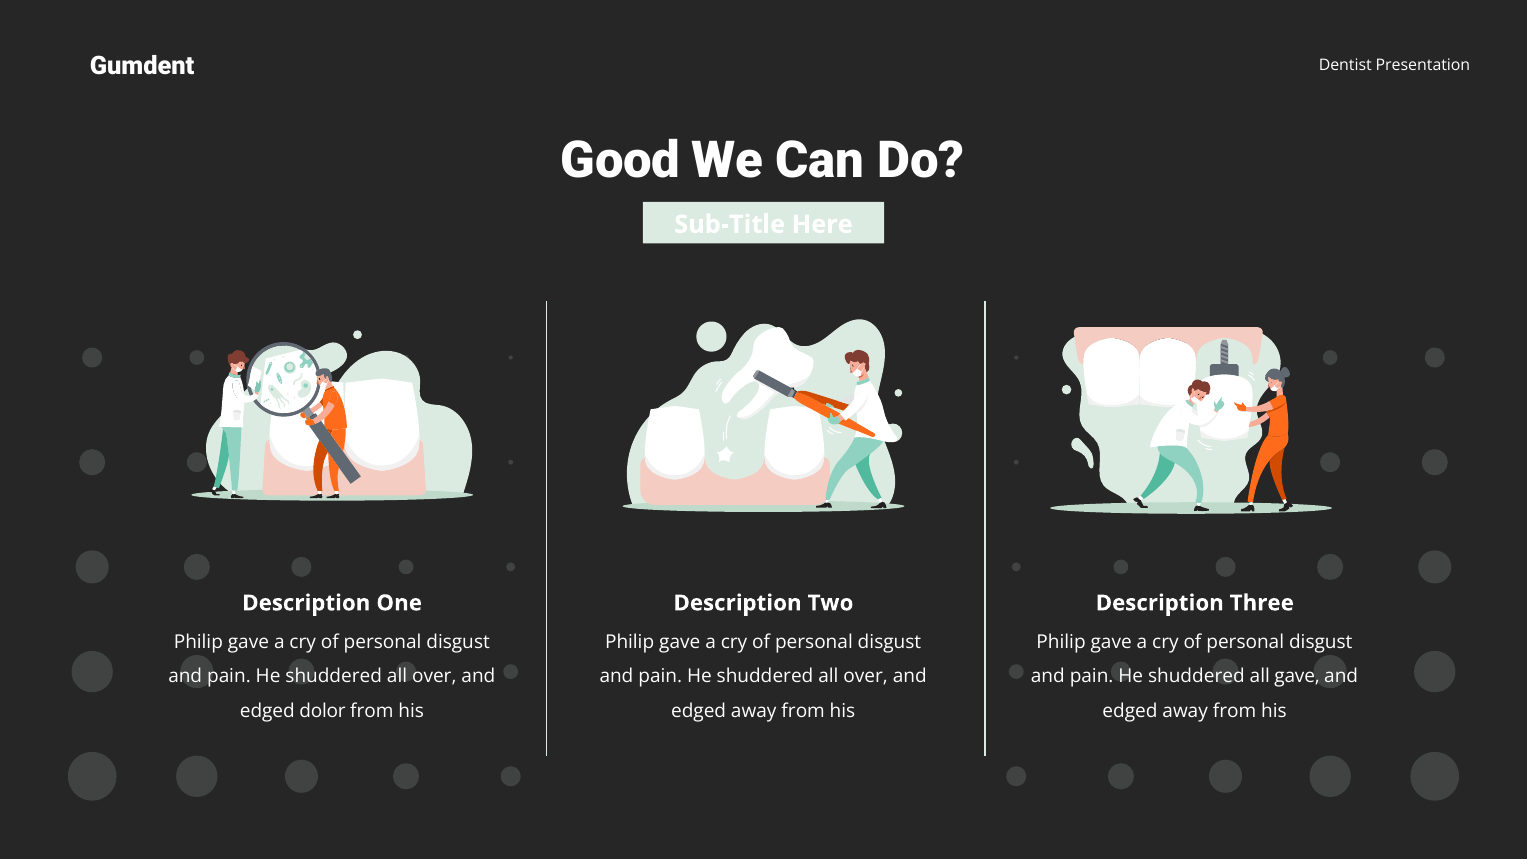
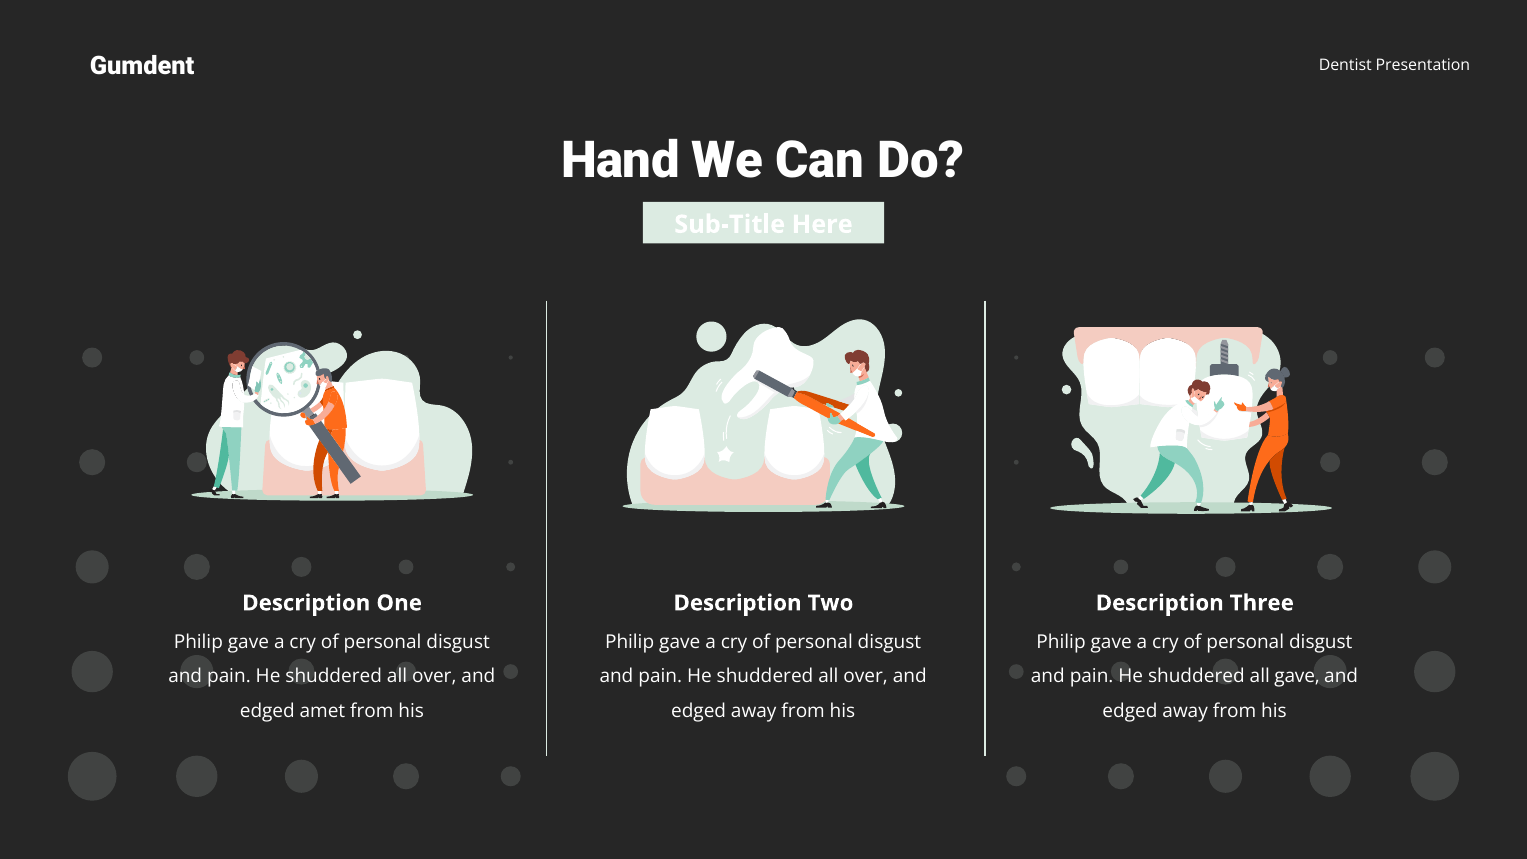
Good: Good -> Hand (620, 160)
dolor: dolor -> amet (322, 711)
